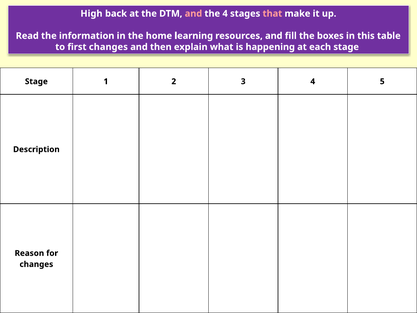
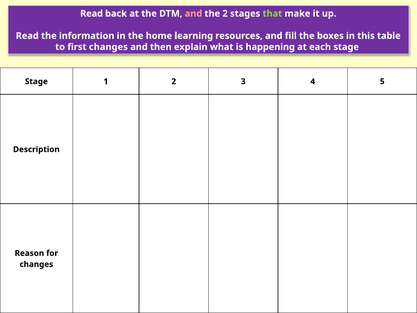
High: High -> Read (92, 14)
the 4: 4 -> 2 (225, 14)
that colour: pink -> light green (272, 14)
